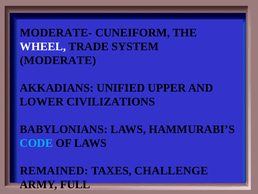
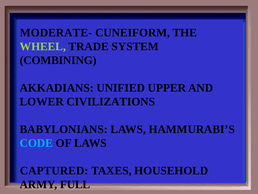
WHEEL colour: white -> light green (43, 46)
MODERATE: MODERATE -> COMBINING (58, 60)
REMAINED: REMAINED -> CAPTURED (54, 170)
CHALLENGE: CHALLENGE -> HOUSEHOLD (171, 170)
